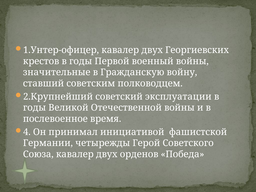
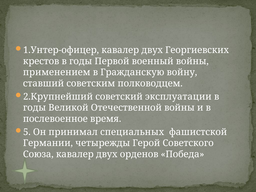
значительные: значительные -> применением (57, 72)
4: 4 -> 5 (27, 132)
инициативой: инициативой -> специальных (132, 132)
